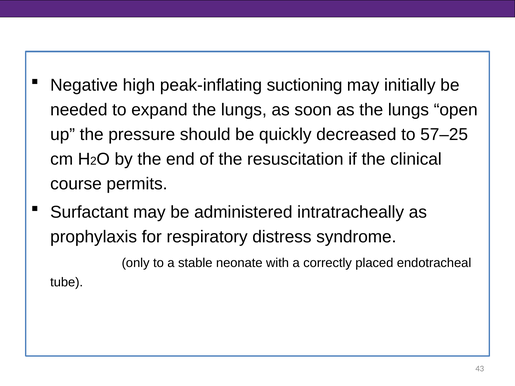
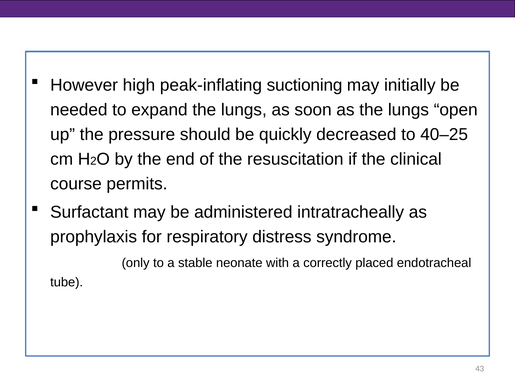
Negative: Negative -> However (84, 85)
57–25: 57–25 -> 40–25 (444, 135)
